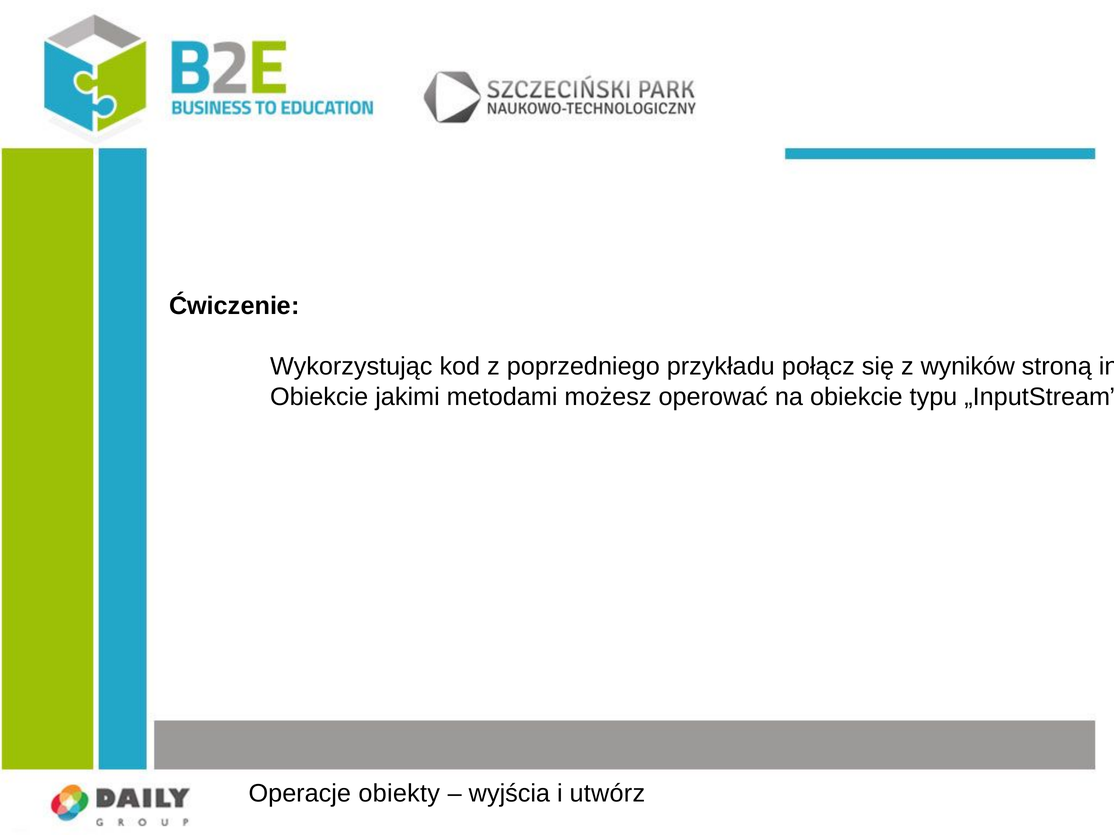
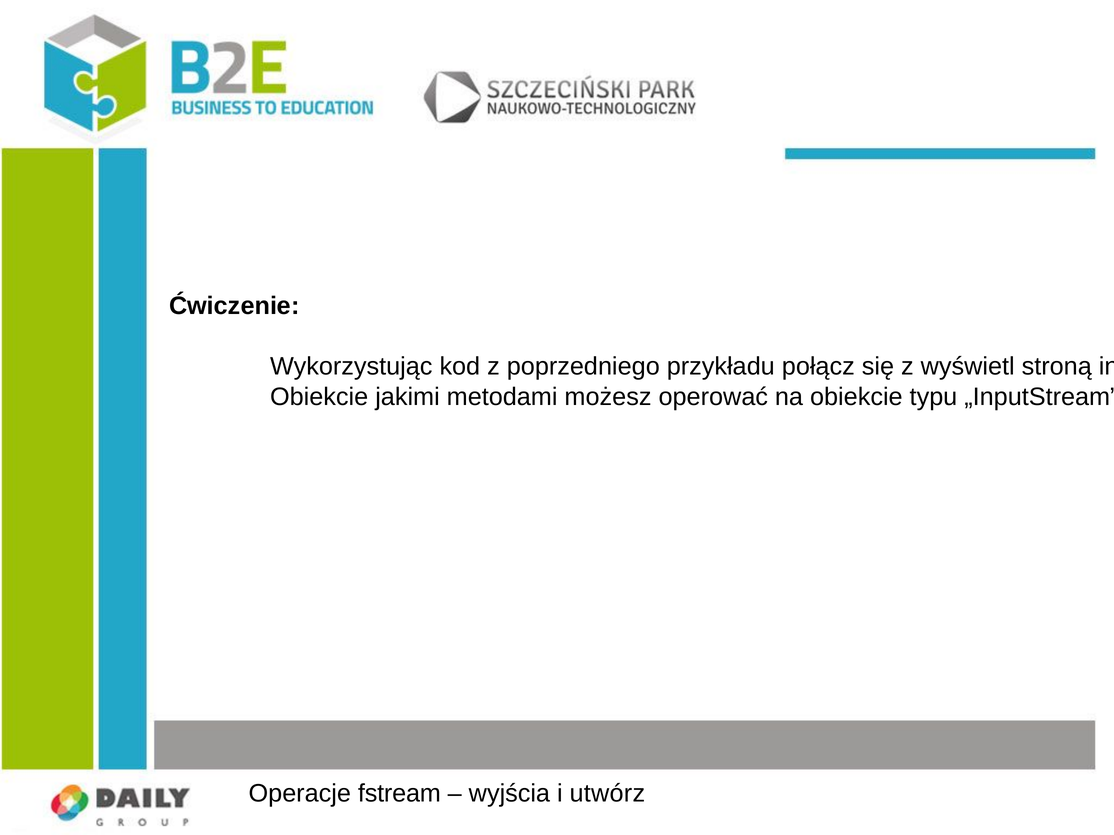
z wyników: wyników -> wyświetl (968, 367)
obiekty: obiekty -> fstream (399, 794)
